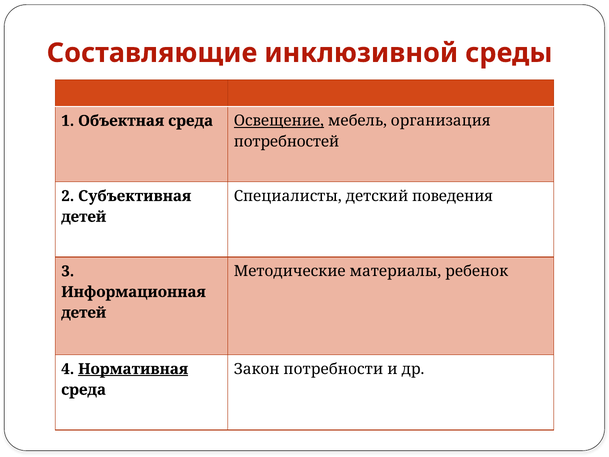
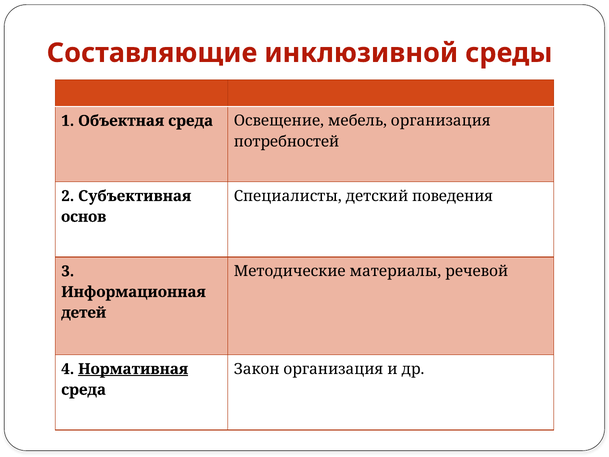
Освещение underline: present -> none (279, 121)
детей: детей -> основ (84, 217)
ребенок: ребенок -> речевой (477, 271)
Закон потребности: потребности -> организация (333, 369)
